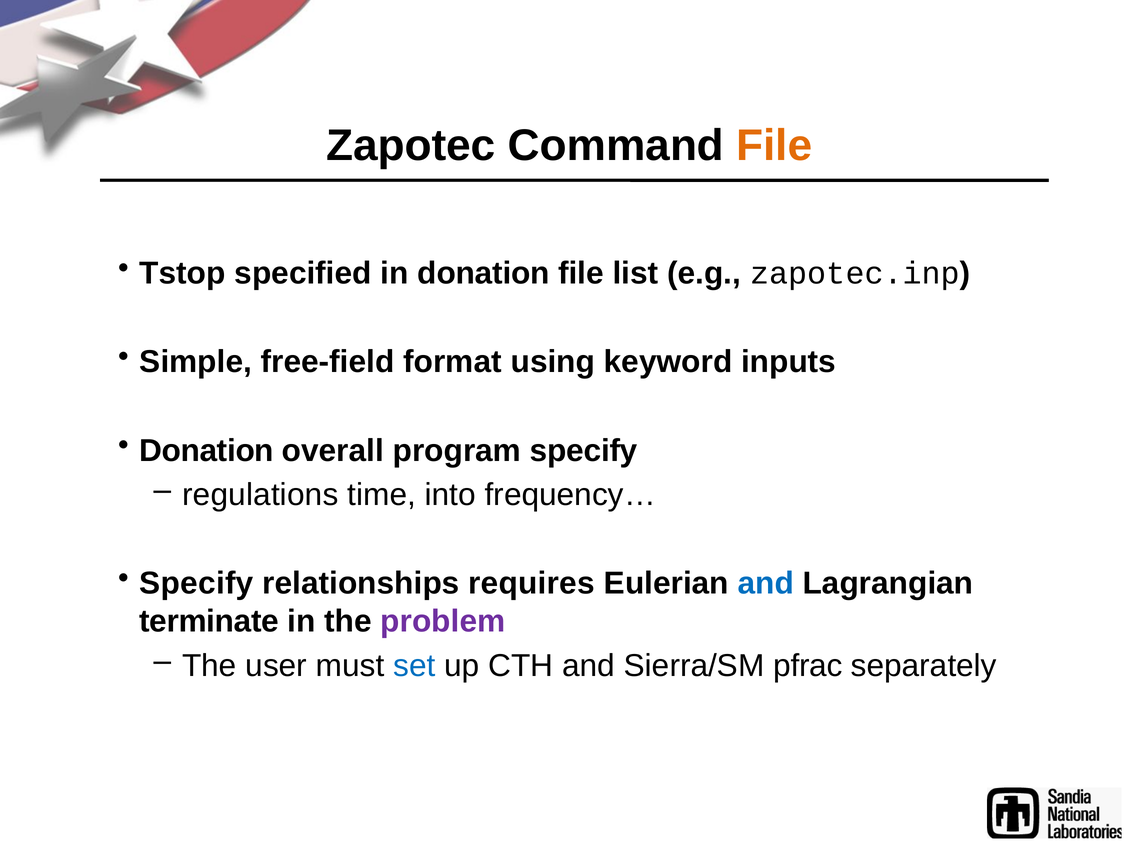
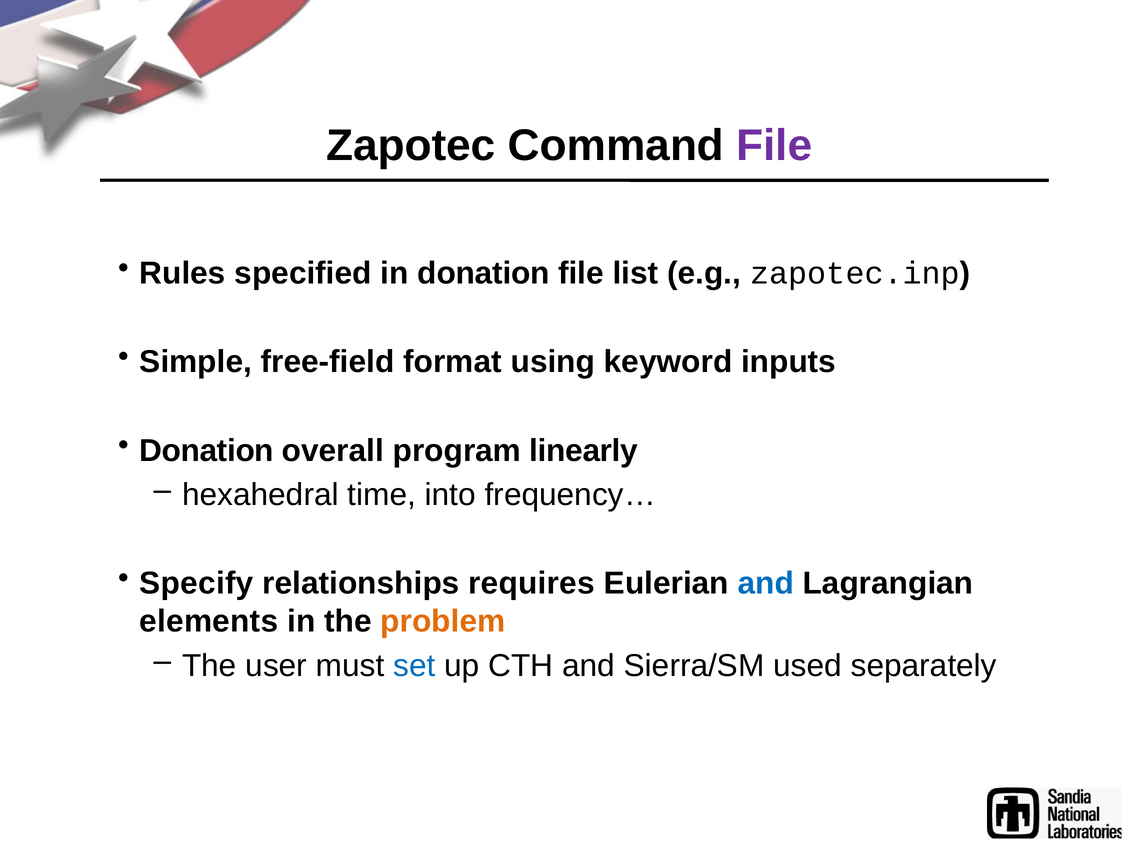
File colour: orange -> purple (774, 145)
Tstop: Tstop -> Rules (182, 273)
program specify: specify -> linearly (584, 451)
regulations: regulations -> hexahedral (260, 495)
terminate: terminate -> elements (209, 622)
problem colour: purple -> orange (443, 622)
pfrac: pfrac -> used (808, 666)
